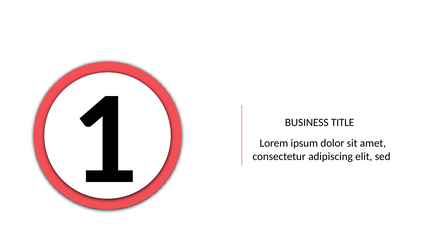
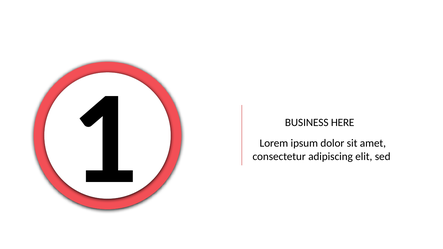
TITLE: TITLE -> HERE (343, 122)
